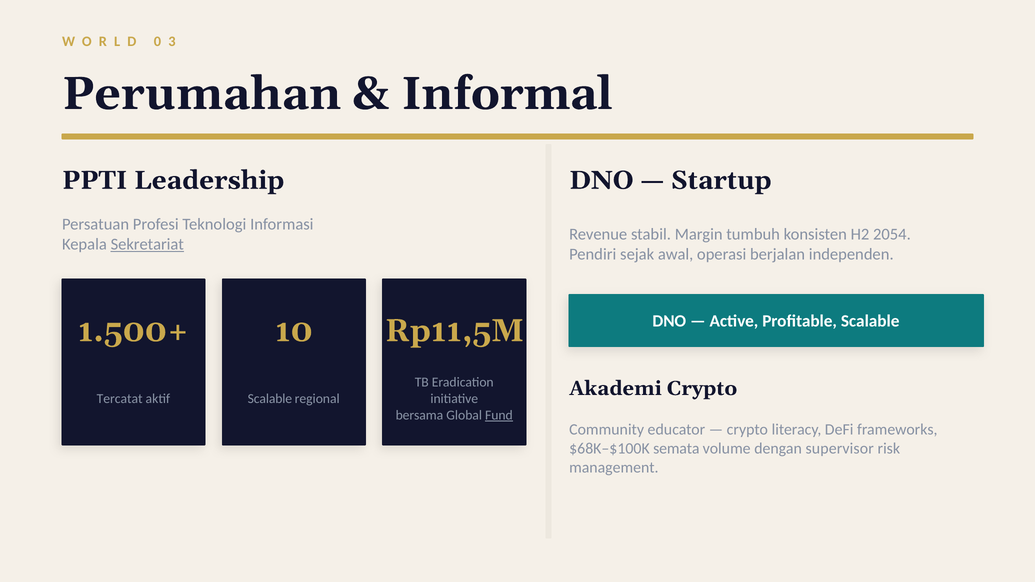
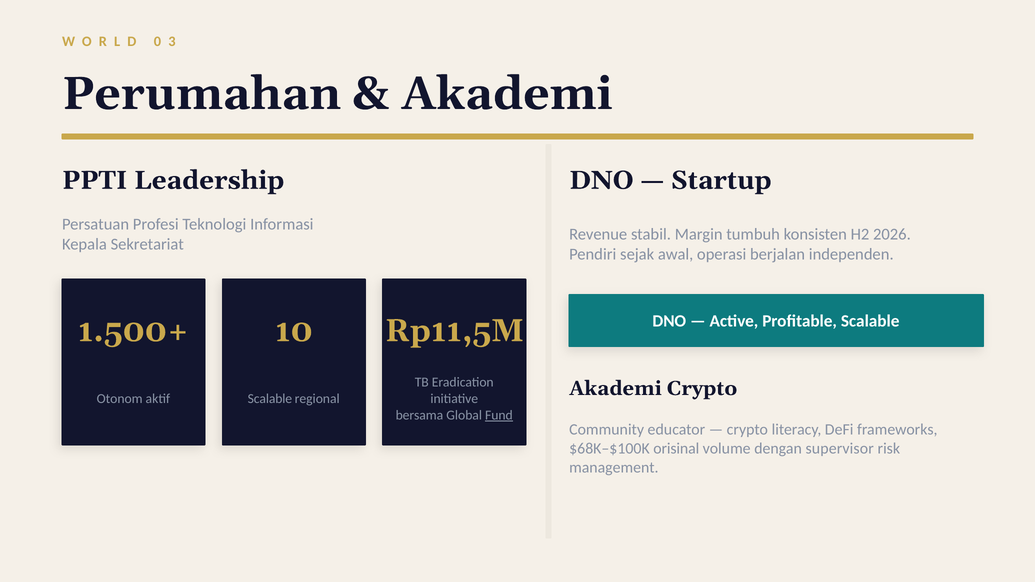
Informal: Informal -> Akademi (507, 94)
2054: 2054 -> 2026 (892, 234)
Sekretariat underline: present -> none (147, 244)
Tercatat: Tercatat -> Otonom (120, 399)
semata: semata -> orisinal (676, 449)
